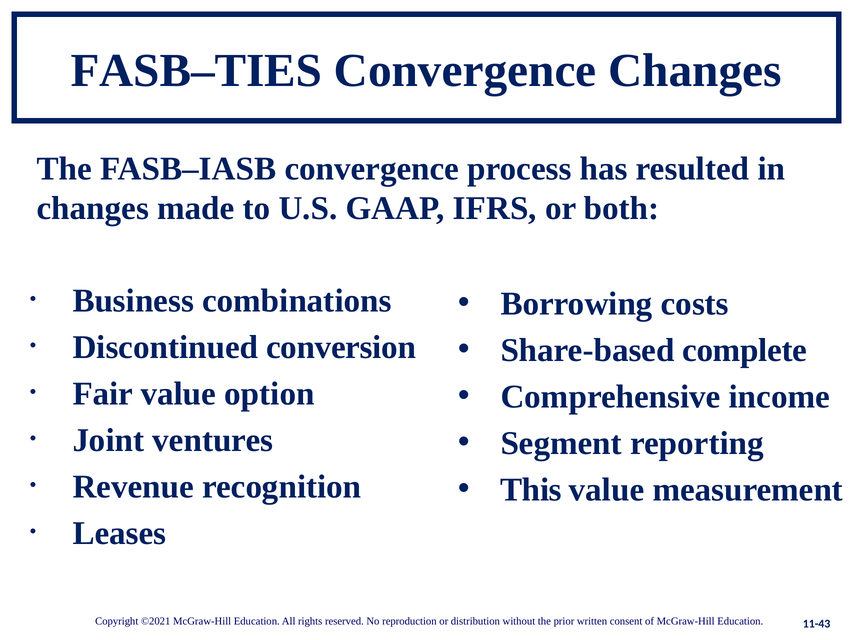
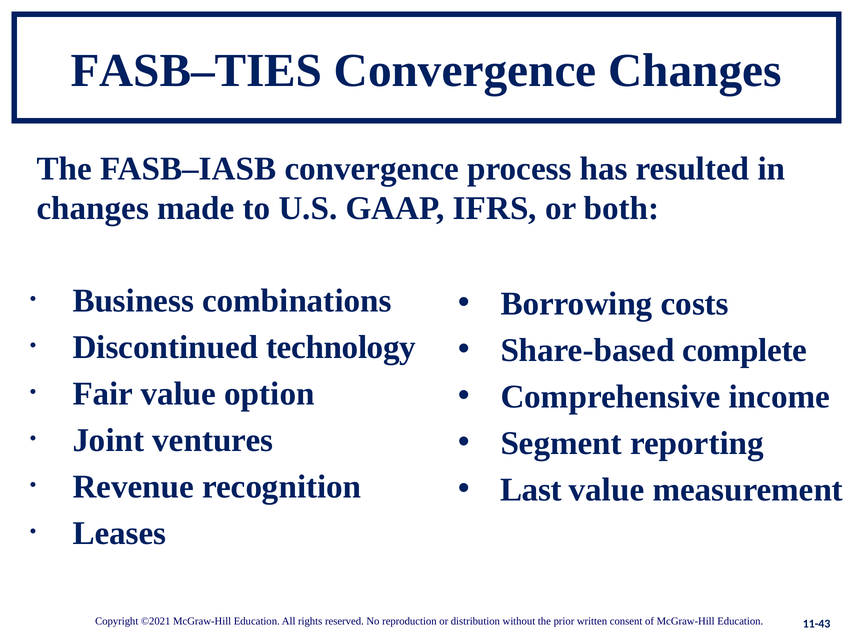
conversion: conversion -> technology (341, 347)
This: This -> Last (531, 490)
